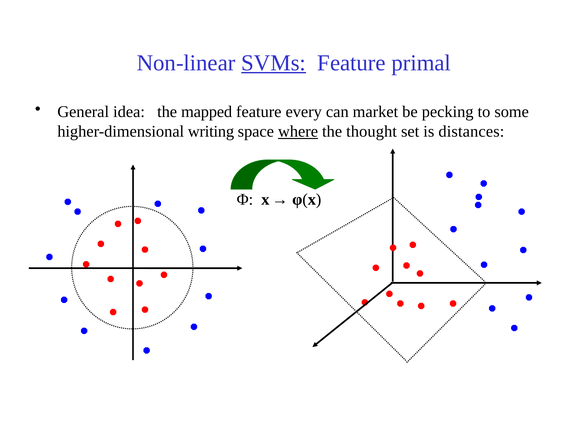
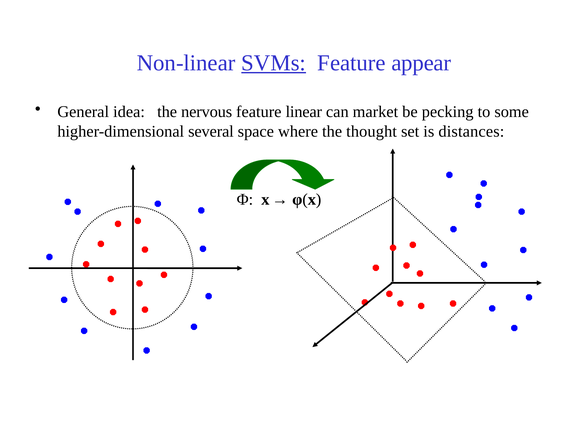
primal: primal -> appear (421, 63)
mapped: mapped -> nervous (207, 112)
every: every -> linear (304, 112)
writing: writing -> several (211, 131)
where underline: present -> none (298, 131)
